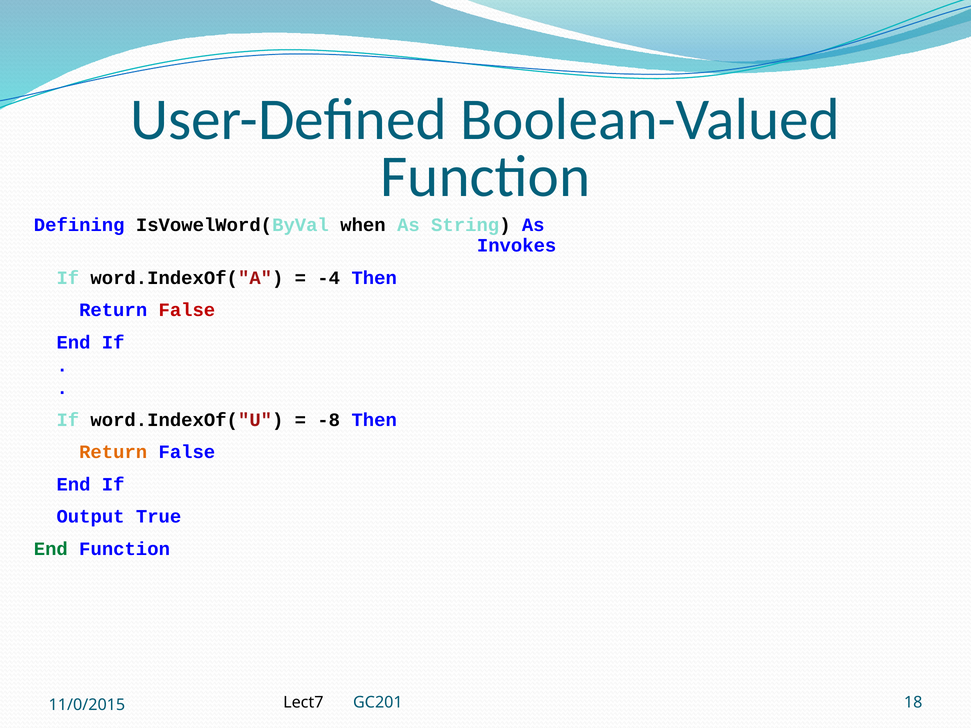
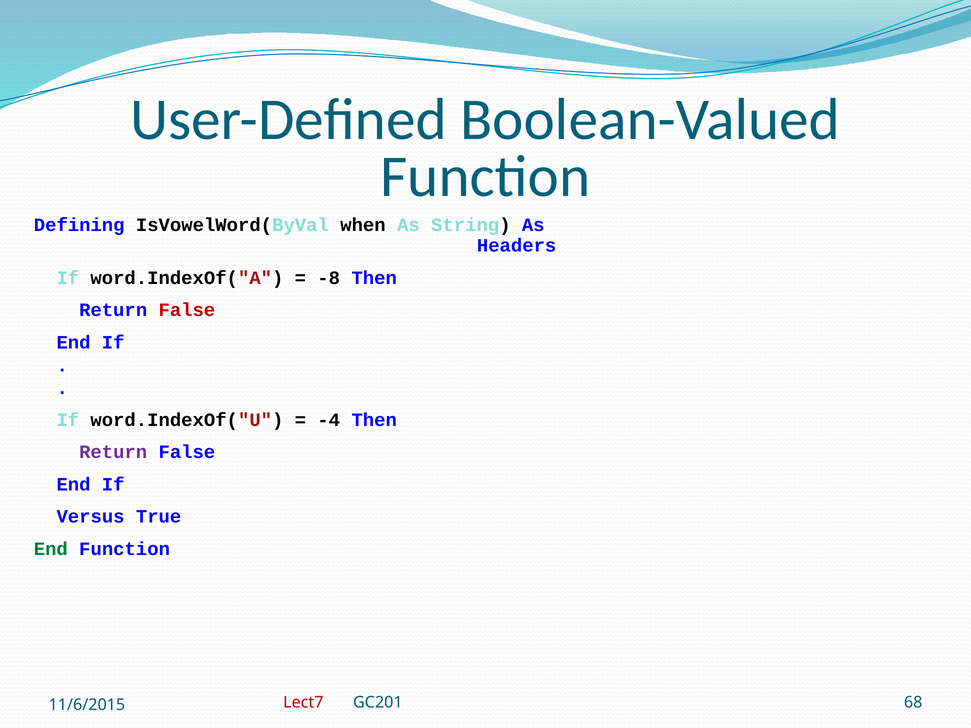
Invokes: Invokes -> Headers (517, 246)
-4: -4 -> -8 (329, 278)
-8: -8 -> -4 (329, 420)
Return colour: orange -> purple (113, 452)
Output: Output -> Versus (91, 517)
Lect7 colour: black -> red (303, 703)
18: 18 -> 68 (913, 703)
11/0/2015: 11/0/2015 -> 11/6/2015 (87, 705)
